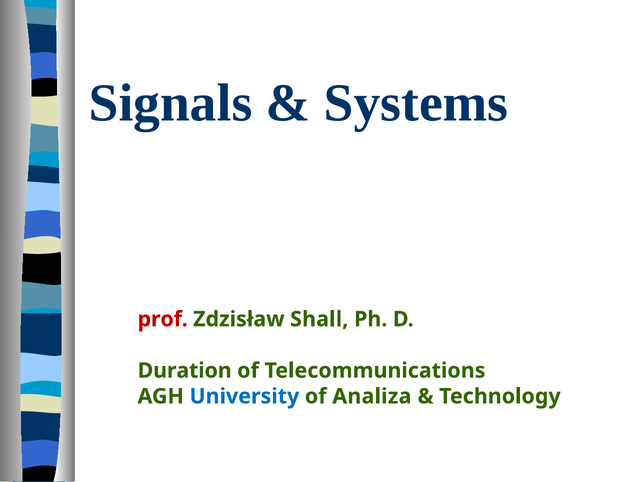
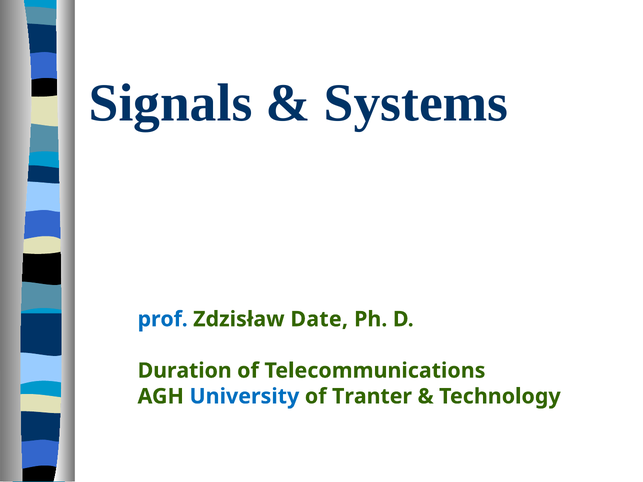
prof colour: red -> blue (163, 319)
Shall: Shall -> Date (319, 319)
Analiza: Analiza -> Tranter (372, 397)
